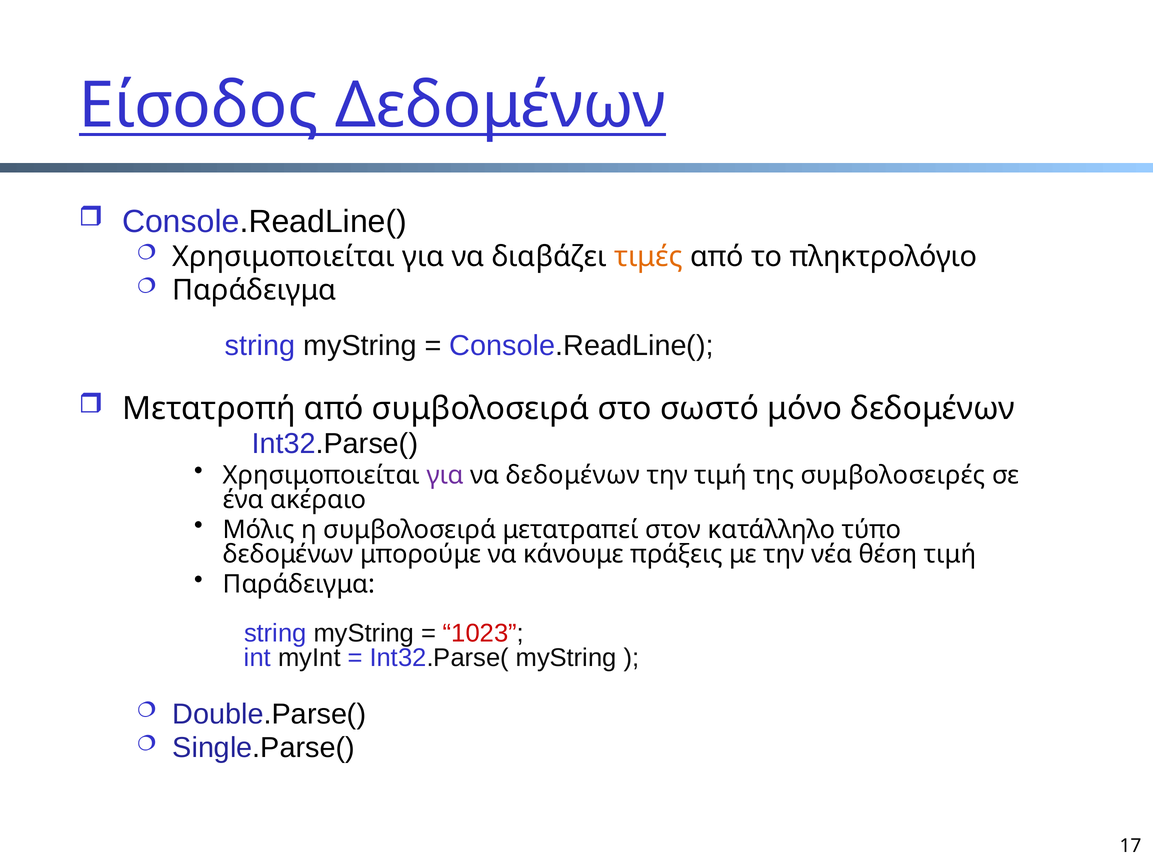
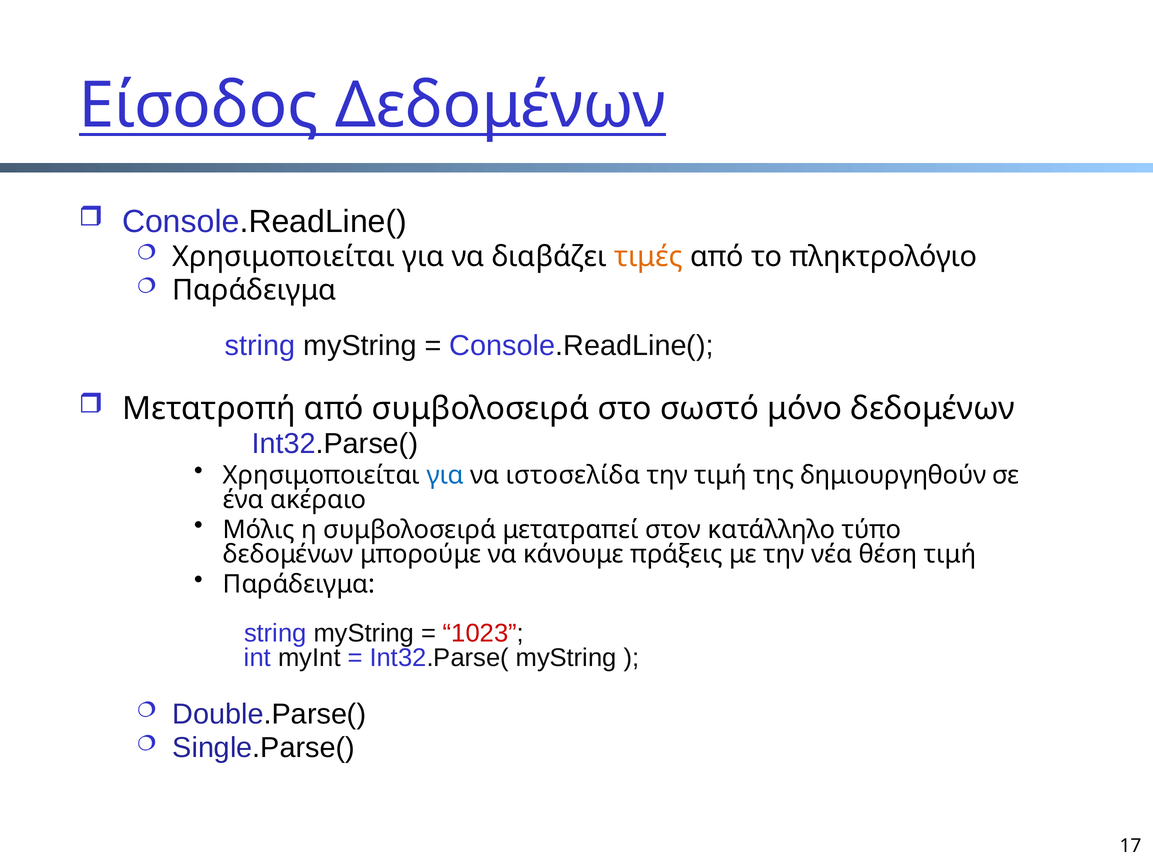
για colour: purple -> blue (445, 475)
να δεδομένων: δεδομένων -> ιστοσελίδα (573, 475)
συμβολοσειρές: συμβολοσειρές -> δημιουργηθούν (893, 475)
